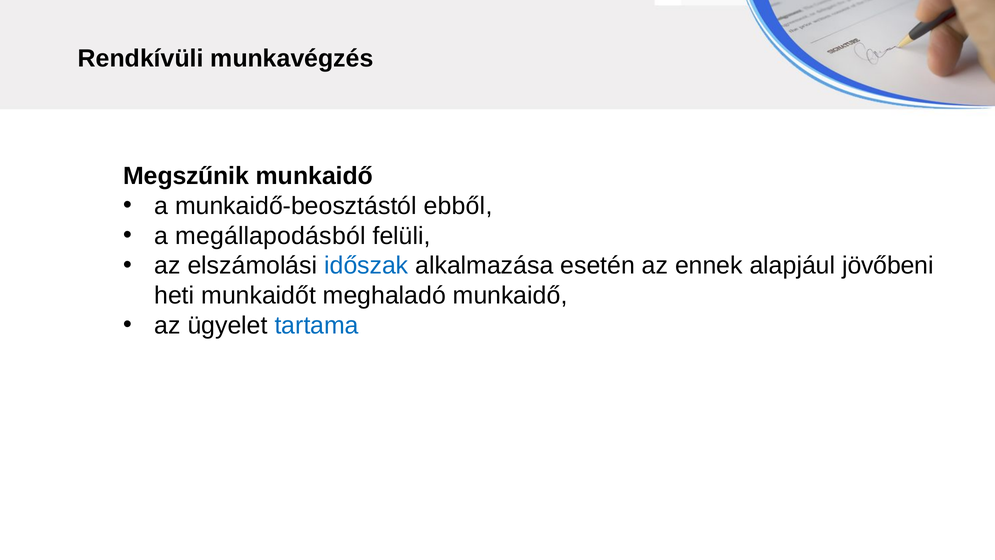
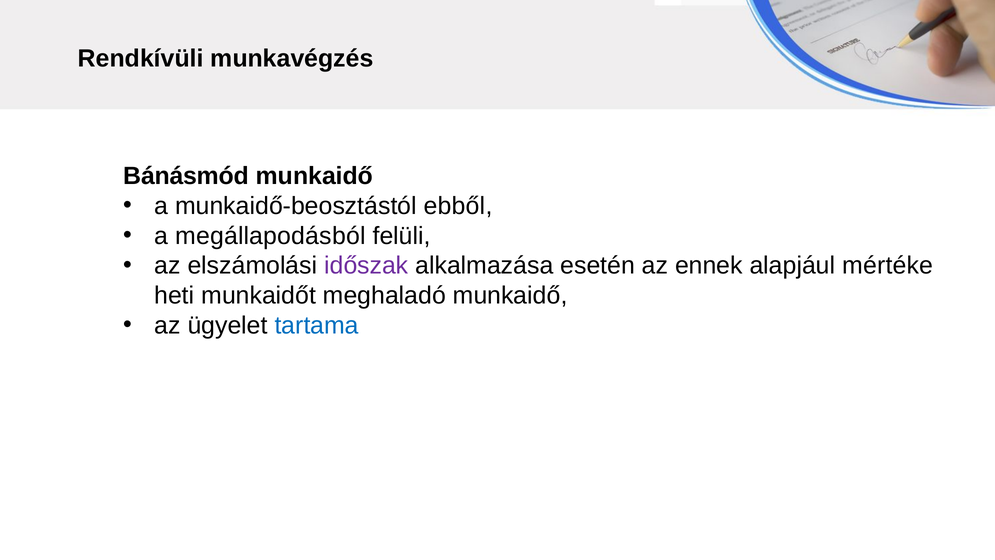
Megszűnik: Megszűnik -> Bánásmód (186, 176)
időszak colour: blue -> purple (366, 266)
jövőbeni: jövőbeni -> mértéke (888, 266)
